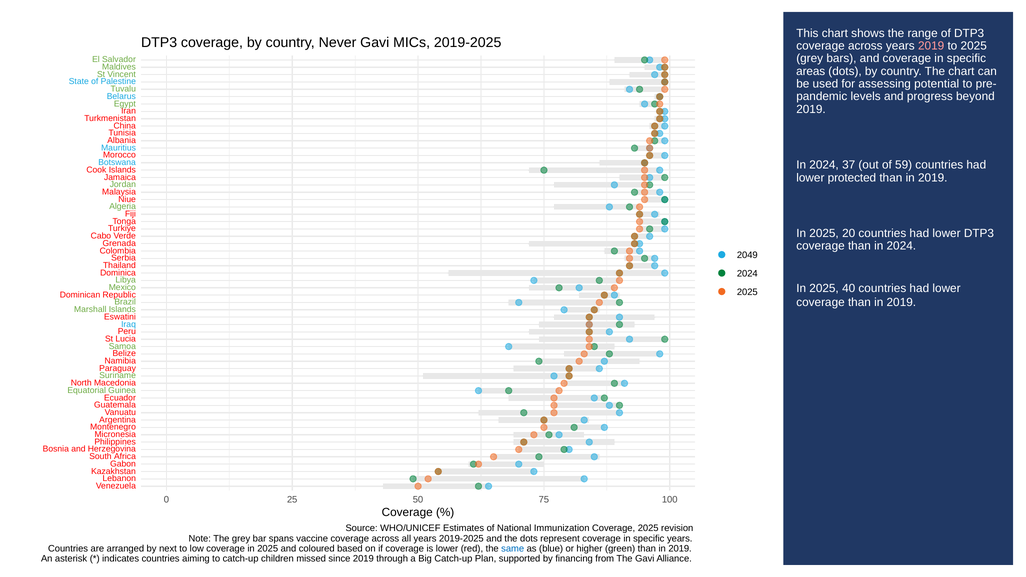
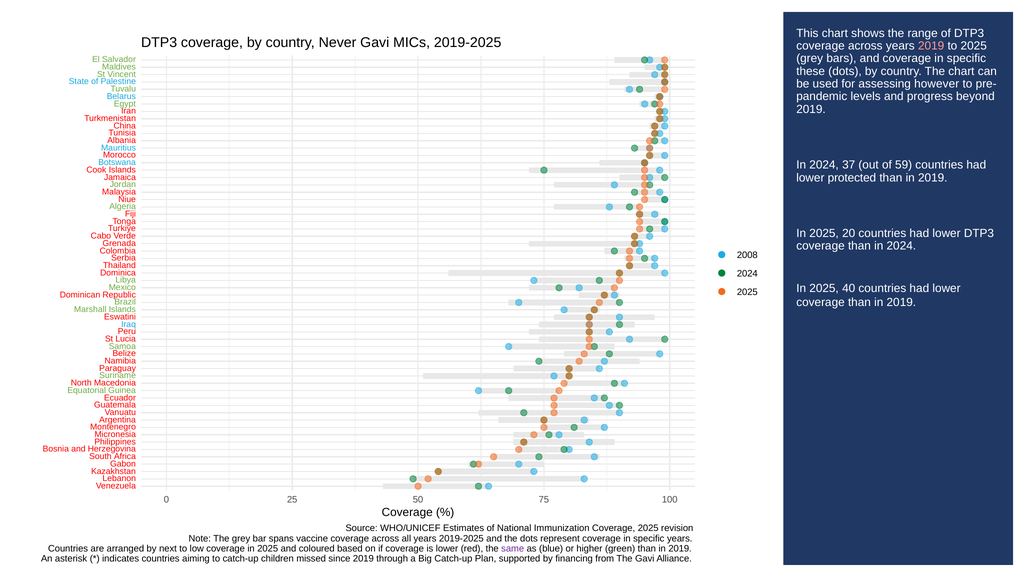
areas: areas -> these (811, 71)
potential: potential -> however (937, 84)
2049: 2049 -> 2008 (747, 255)
same colour: blue -> purple (513, 549)
